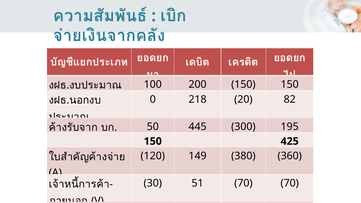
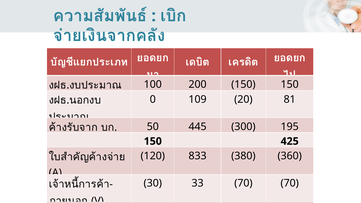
218: 218 -> 109 (198, 99)
82: 82 -> 81 (290, 99)
149: 149 -> 833 (198, 156)
51: 51 -> 33 (198, 183)
